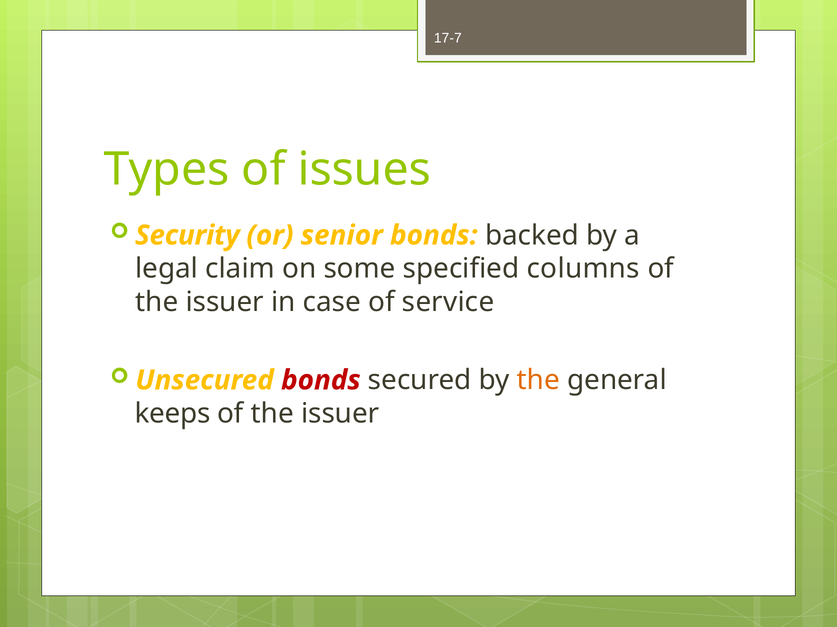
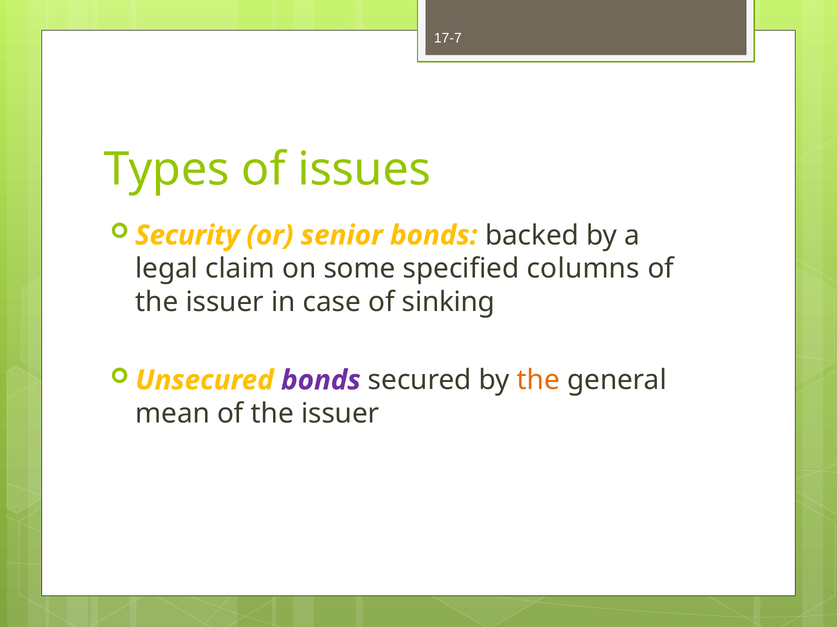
service: service -> sinking (448, 303)
bonds colour: red -> purple (321, 381)
keeps: keeps -> mean (173, 414)
